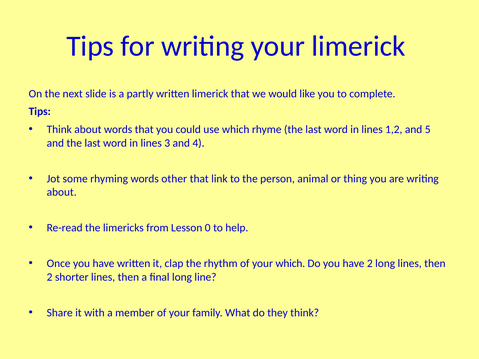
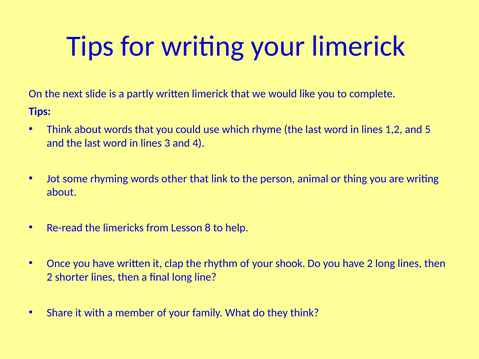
0: 0 -> 8 (208, 228)
your which: which -> shook (290, 264)
